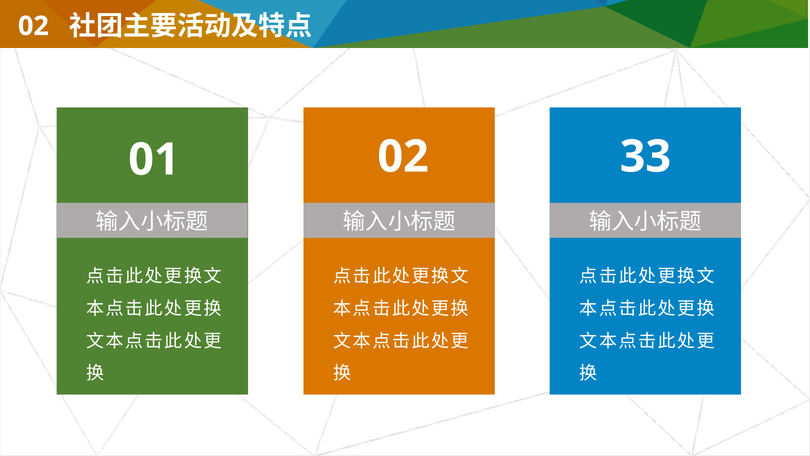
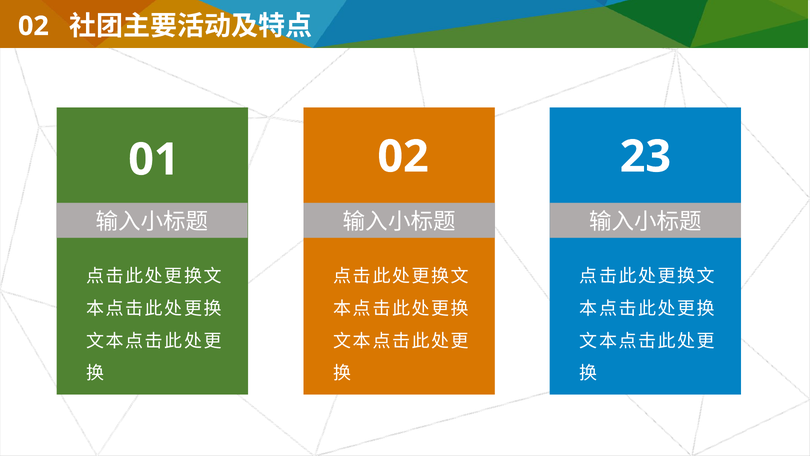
33: 33 -> 23 (645, 157)
